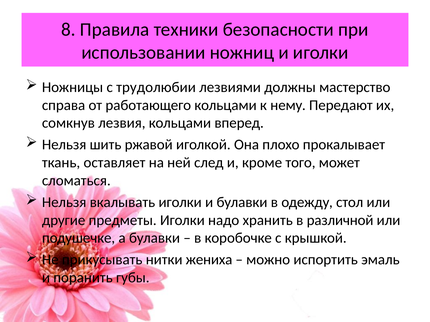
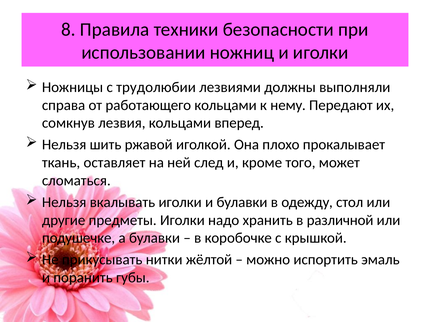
мастерство: мастерство -> выполняли (355, 87)
жениха: жениха -> жёлтой (209, 260)
